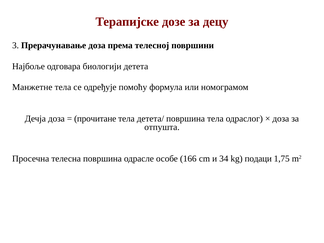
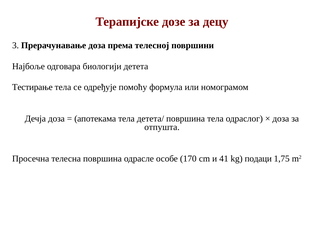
Манжетне: Манжетне -> Тестирање (32, 87)
прочитане: прочитане -> апотекама (95, 119)
166: 166 -> 170 (188, 159)
34: 34 -> 41 (224, 159)
